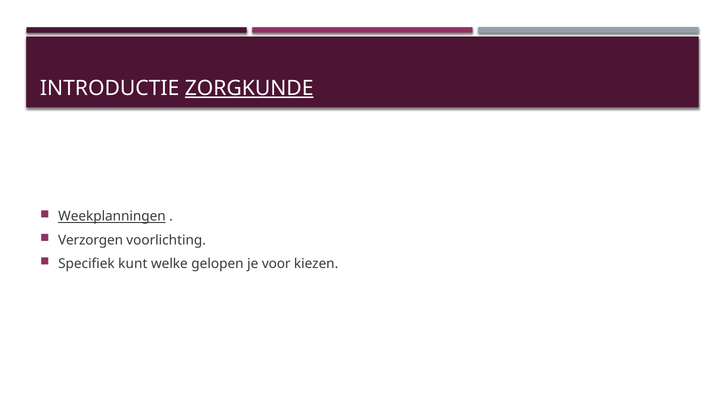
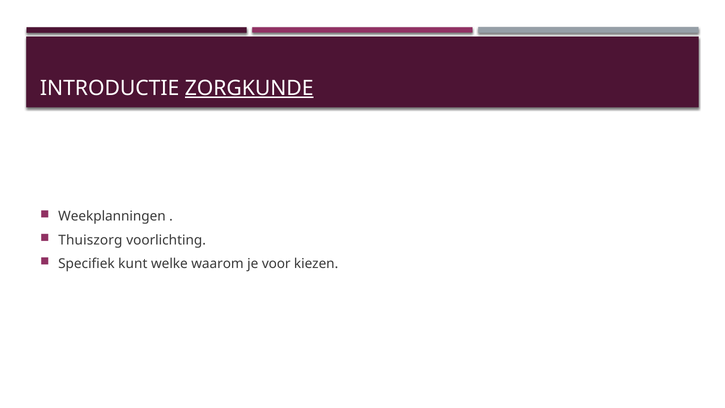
Weekplanningen underline: present -> none (112, 216)
Verzorgen: Verzorgen -> Thuiszorg (90, 240)
gelopen: gelopen -> waarom (218, 264)
